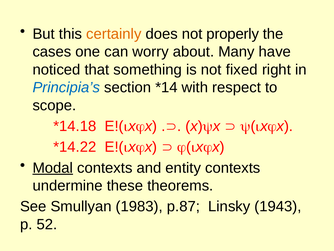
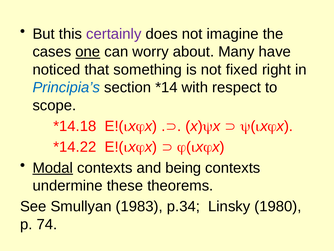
certainly colour: orange -> purple (114, 34)
properly: properly -> imagine (233, 34)
one underline: none -> present (88, 52)
entity: entity -> being (183, 168)
p.87: p.87 -> p.34 (183, 206)
1943: 1943 -> 1980 (278, 206)
52: 52 -> 74 (47, 224)
